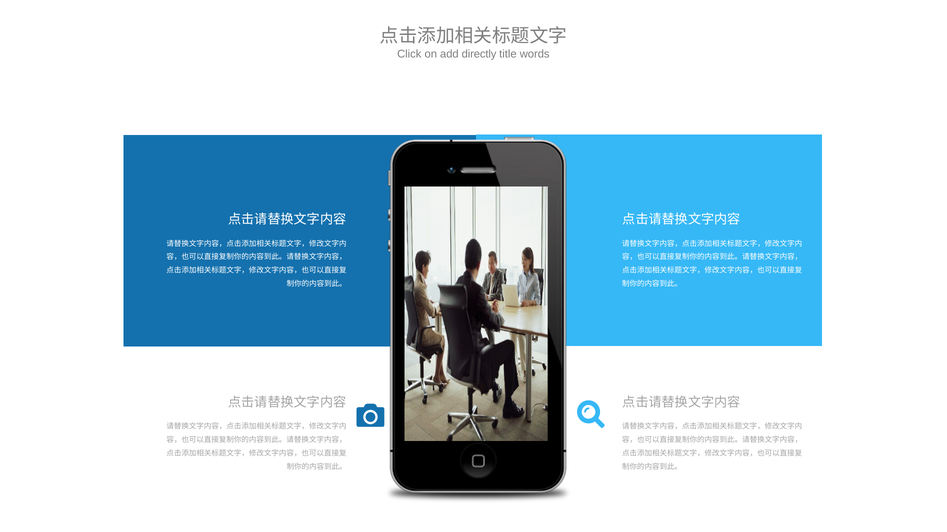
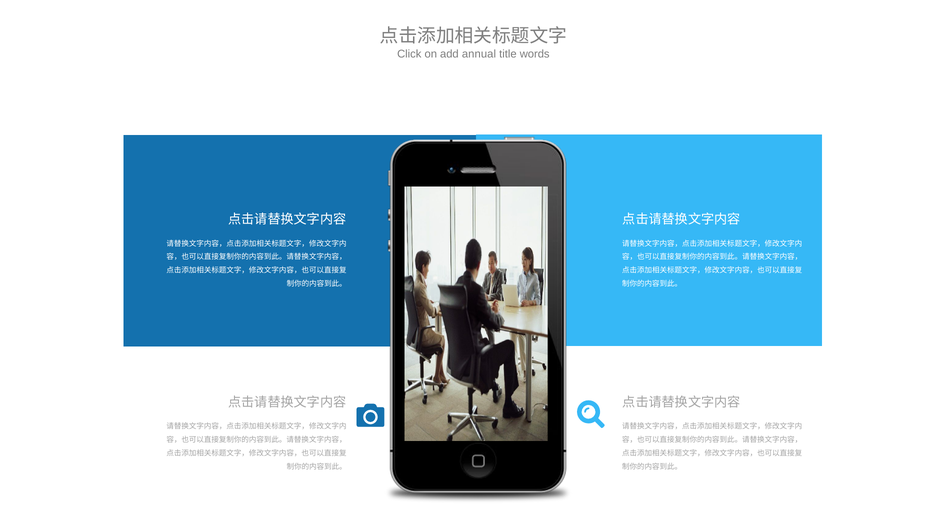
directly: directly -> annual (479, 54)
